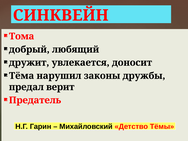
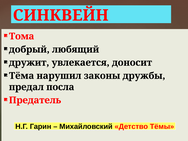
верит: верит -> посла (60, 87)
